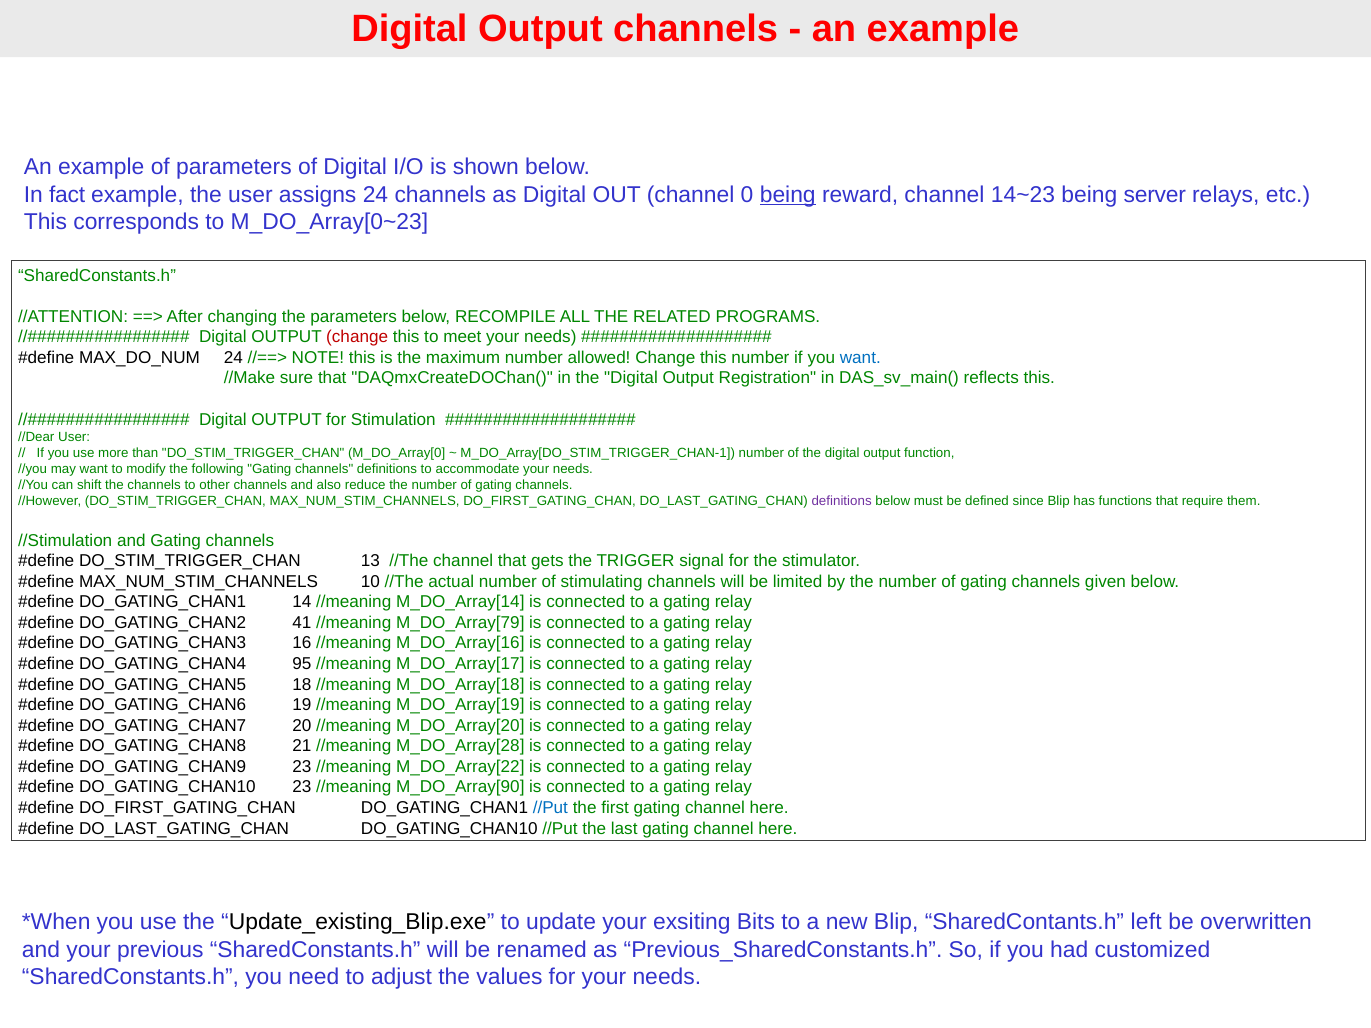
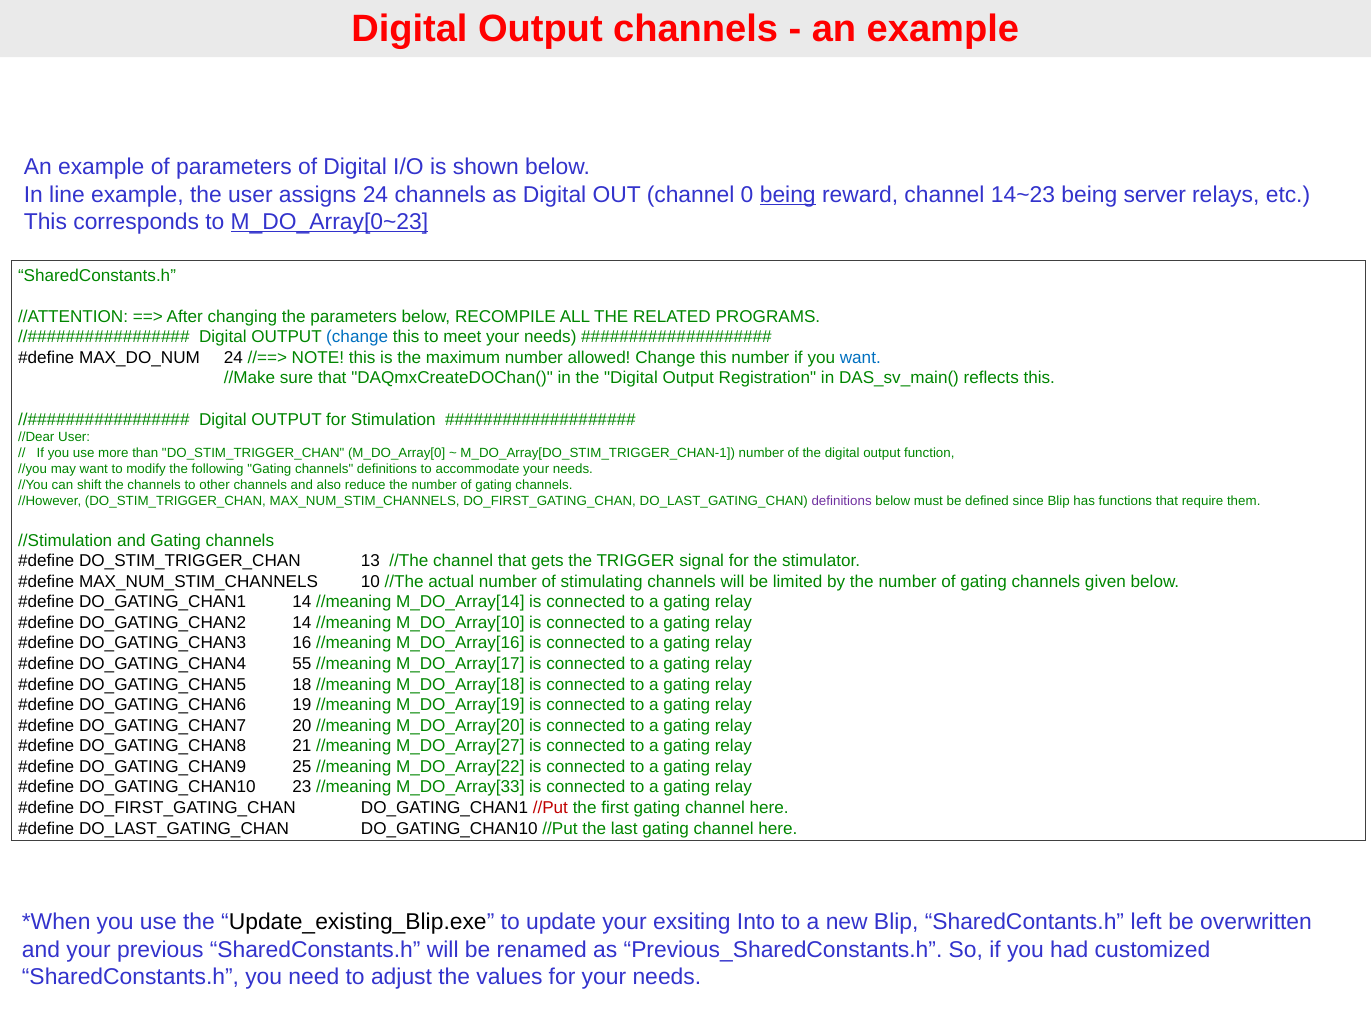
fact: fact -> line (67, 195)
M_DO_Array[0~23 underline: none -> present (329, 222)
change colour: red -> blue (357, 337)
DO_GATING_CHAN2 41: 41 -> 14 (302, 623)
M_DO_Array[79: M_DO_Array[79 -> M_DO_Array[10 (460, 623)
95: 95 -> 55 (302, 664)
M_DO_Array[28: M_DO_Array[28 -> M_DO_Array[27 (460, 746)
DO_GATING_CHAN9 23: 23 -> 25 (302, 767)
M_DO_Array[90: M_DO_Array[90 -> M_DO_Array[33 (460, 787)
//Put colour: blue -> red (550, 808)
Bits: Bits -> Into (756, 923)
